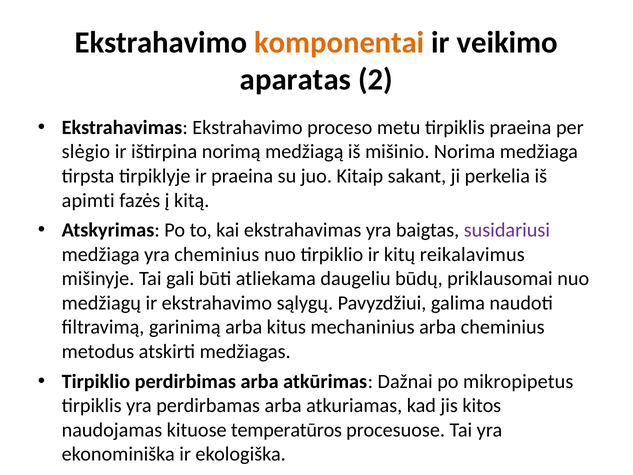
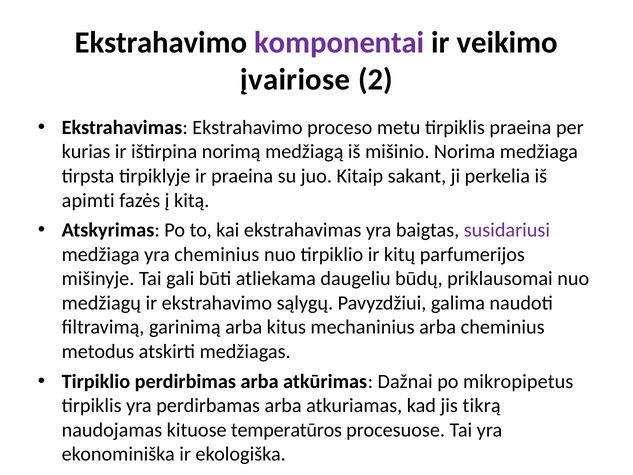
komponentai colour: orange -> purple (339, 43)
aparatas: aparatas -> įvairiose (295, 80)
slėgio: slėgio -> kurias (86, 152)
reikalavimus: reikalavimus -> parfumerijos (472, 254)
kitos: kitos -> tikrą (482, 405)
